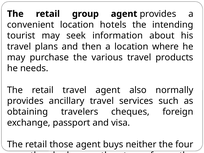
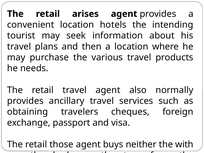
group: group -> arises (85, 14)
four: four -> with (184, 144)
